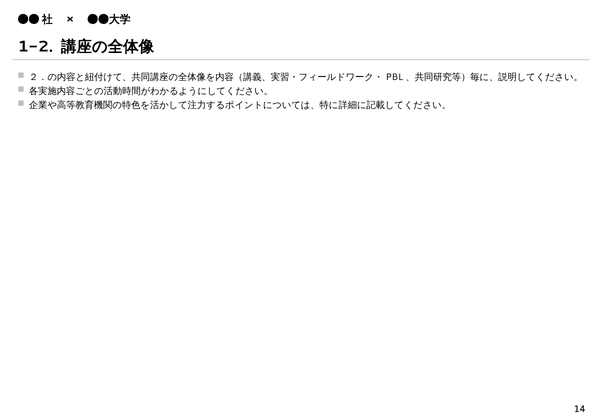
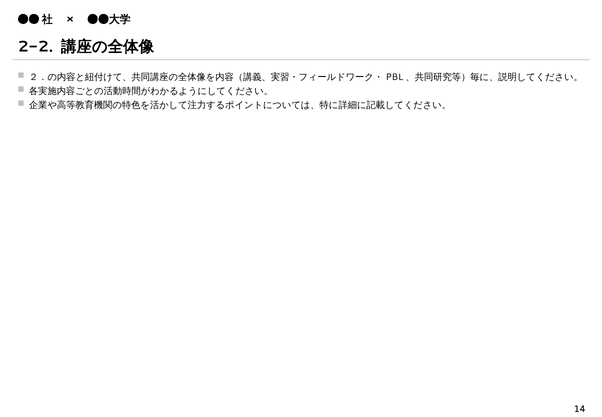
1-2: 1-2 -> 2-2 (35, 46)
